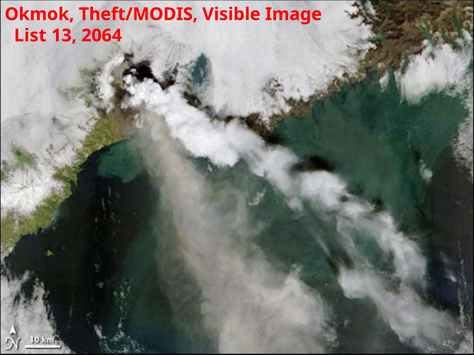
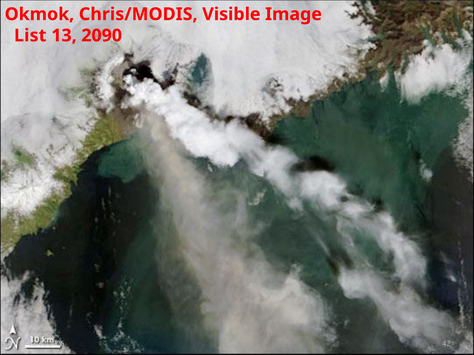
Theft/MODIS: Theft/MODIS -> Chris/MODIS (138, 14)
2064: 2064 -> 2090 (102, 36)
